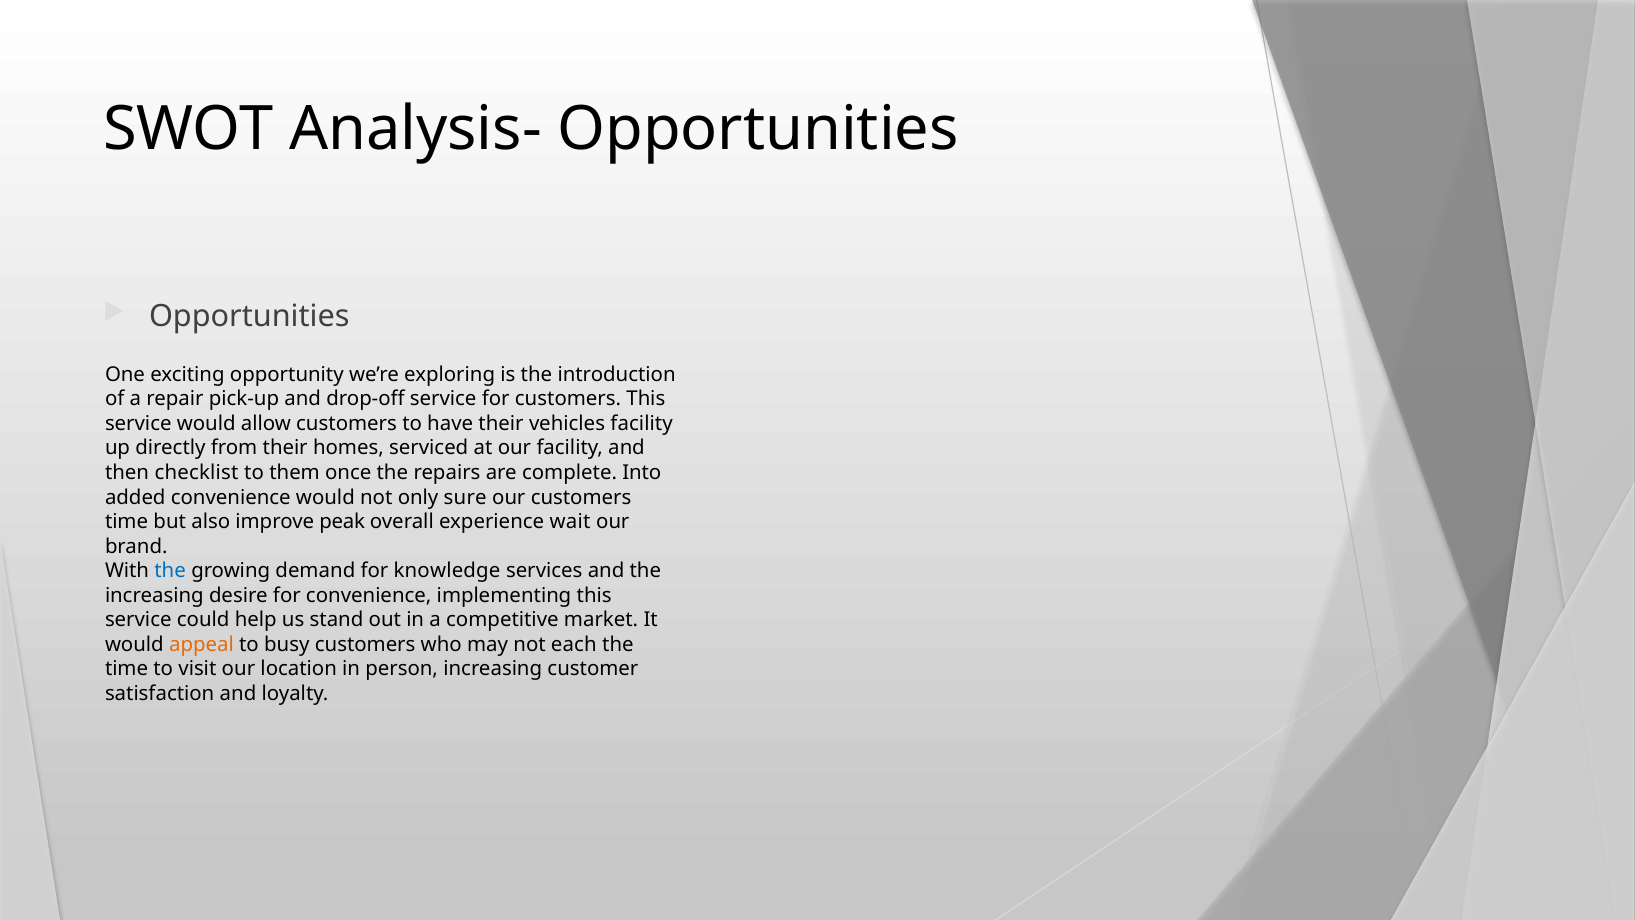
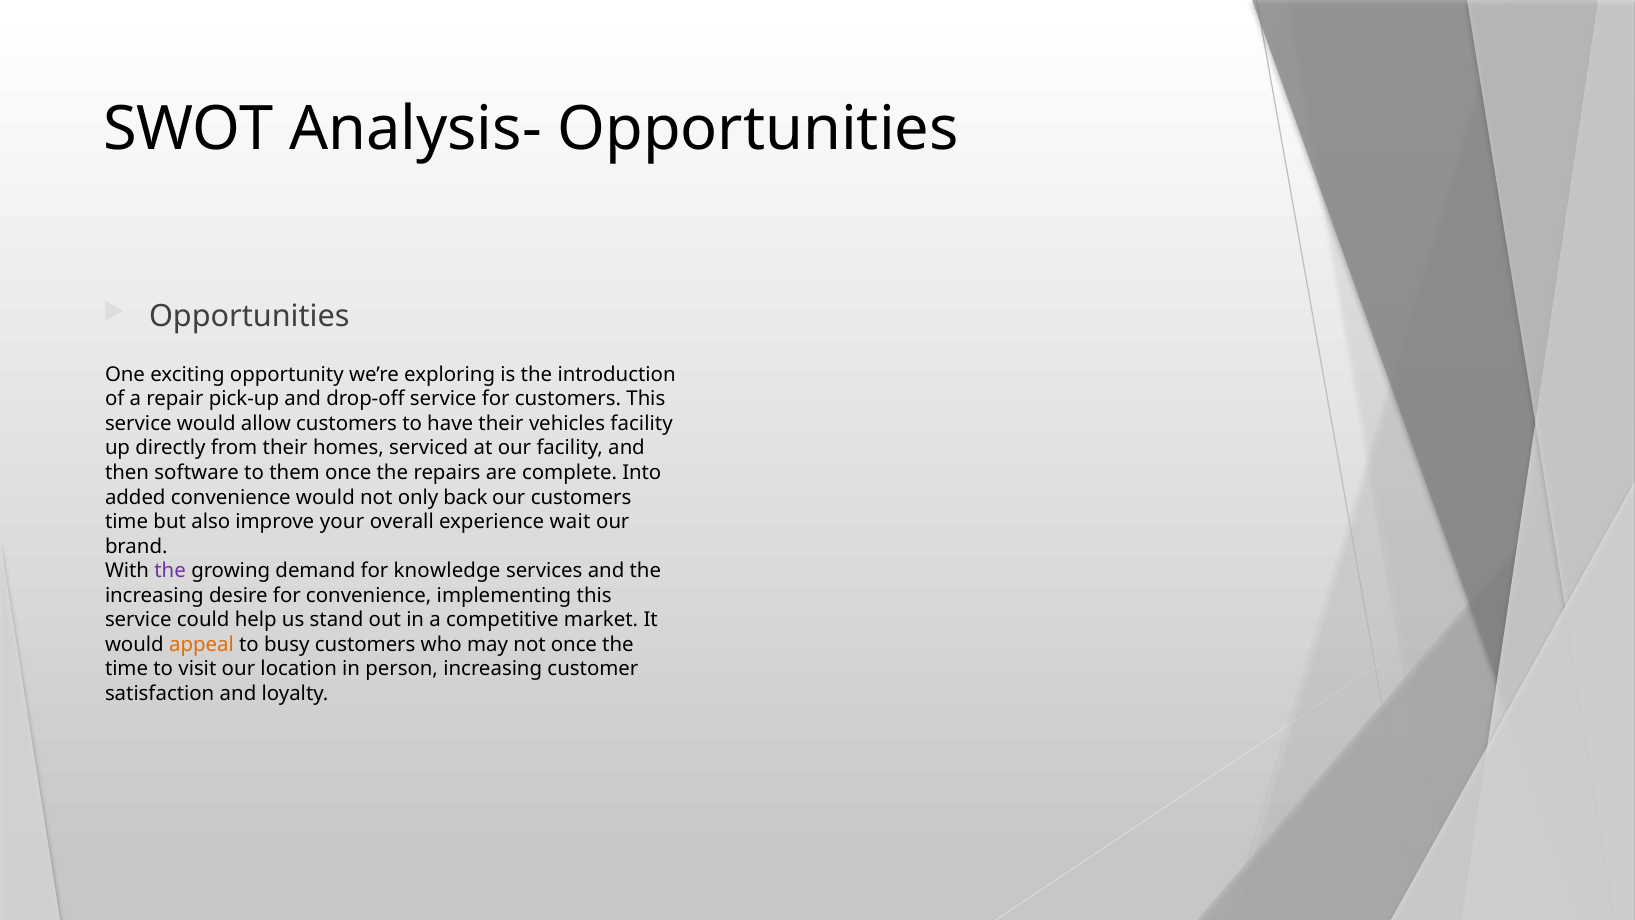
checklist: checklist -> software (197, 473)
sure: sure -> back (465, 497)
peak: peak -> your (342, 522)
the colour: blue -> purple (170, 571)
not each: each -> once (574, 644)
